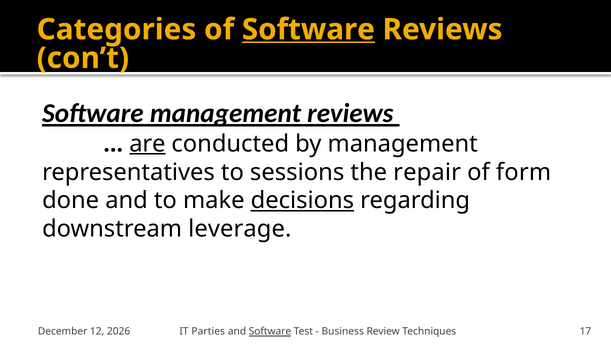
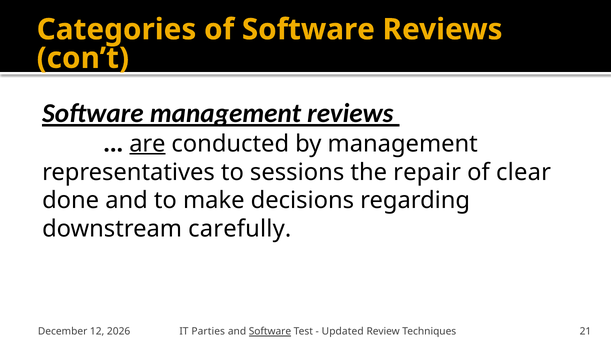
Software underline: present -> none (308, 30)
form: form -> clear (524, 172)
decisions underline: present -> none (302, 200)
leverage: leverage -> carefully (240, 229)
Business: Business -> Updated (343, 331)
17: 17 -> 21 (585, 331)
